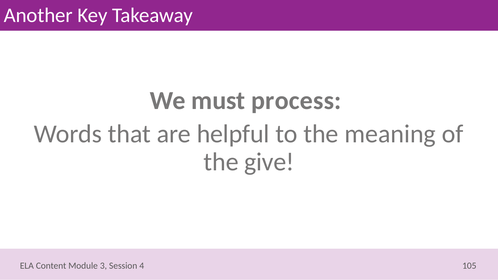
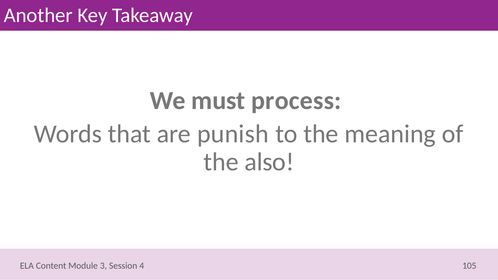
helpful: helpful -> punish (233, 134)
give: give -> also (269, 162)
